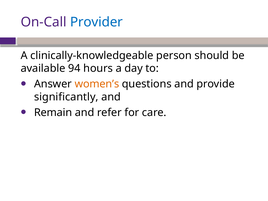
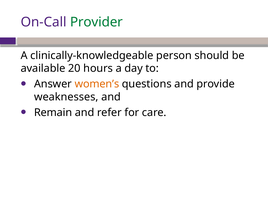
Provider colour: blue -> green (96, 22)
94: 94 -> 20 (74, 68)
significantly: significantly -> weaknesses (66, 97)
